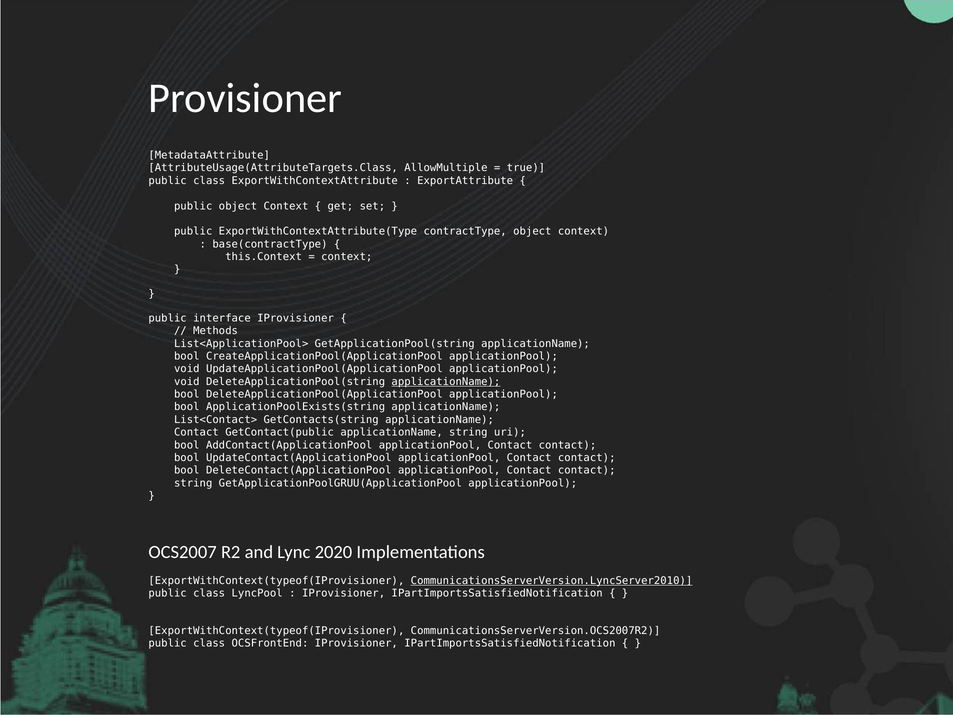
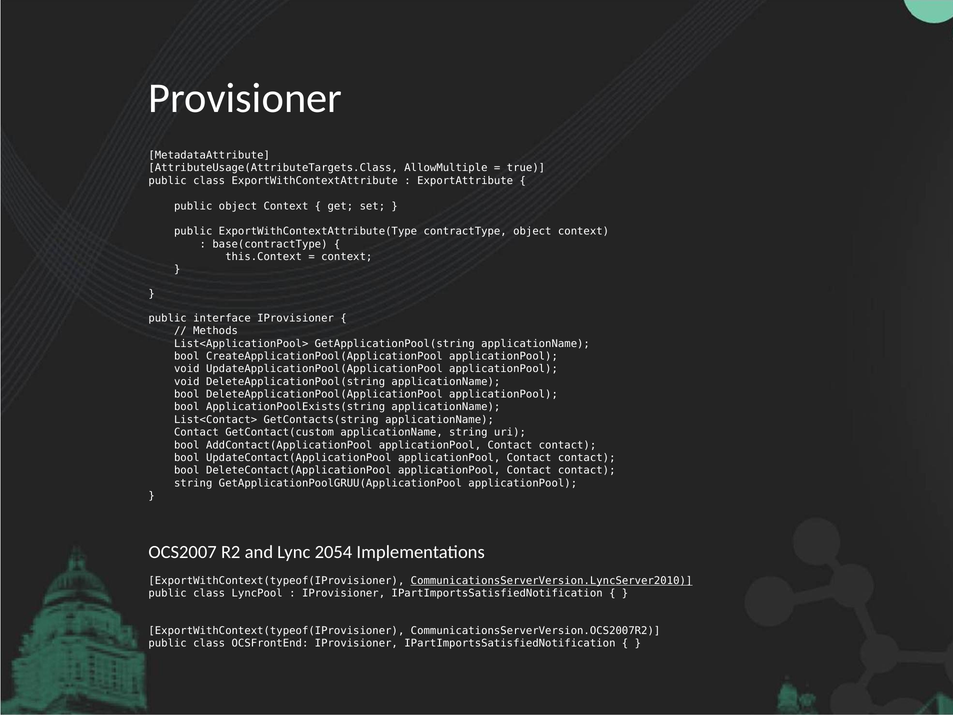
applicationName underline: present -> none (446, 381)
GetContact(public: GetContact(public -> GetContact(custom (280, 432)
2020: 2020 -> 2054 (333, 552)
